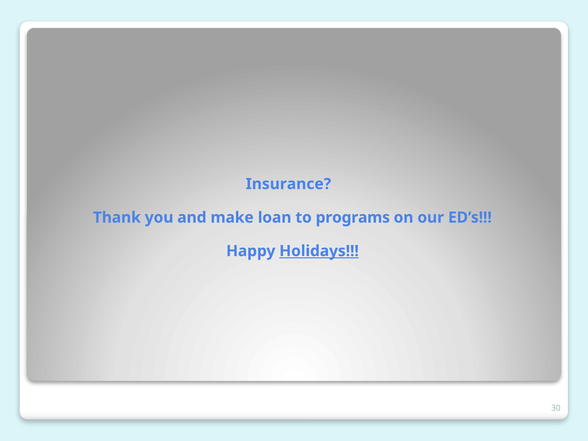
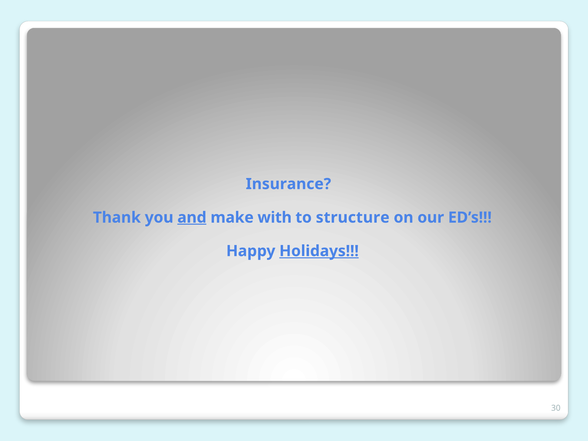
and underline: none -> present (192, 218)
loan: loan -> with (275, 218)
programs: programs -> structure (353, 218)
